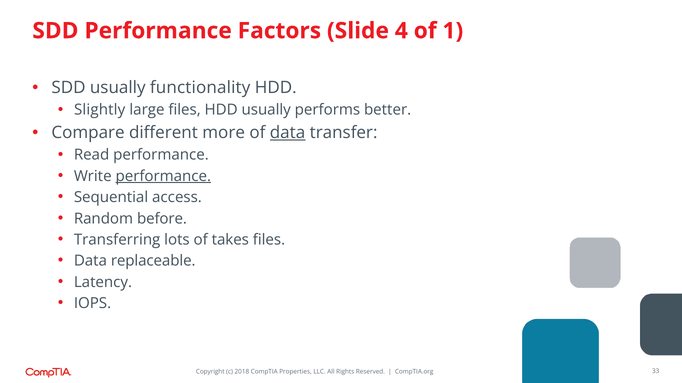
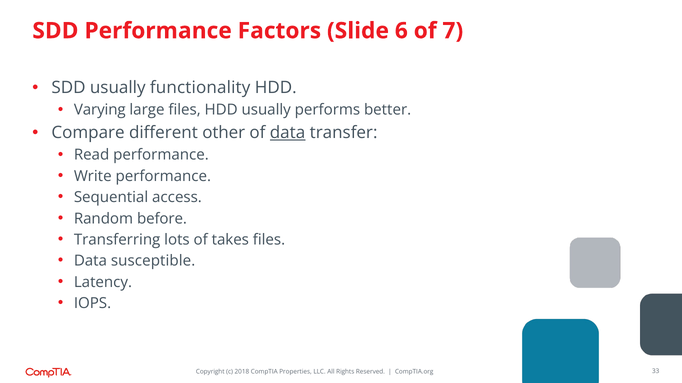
4: 4 -> 6 (401, 31)
1: 1 -> 7 (453, 31)
Slightly: Slightly -> Varying (100, 110)
more: more -> other (224, 133)
performance underline: present -> none (163, 176)
replaceable: replaceable -> susceptible (153, 261)
